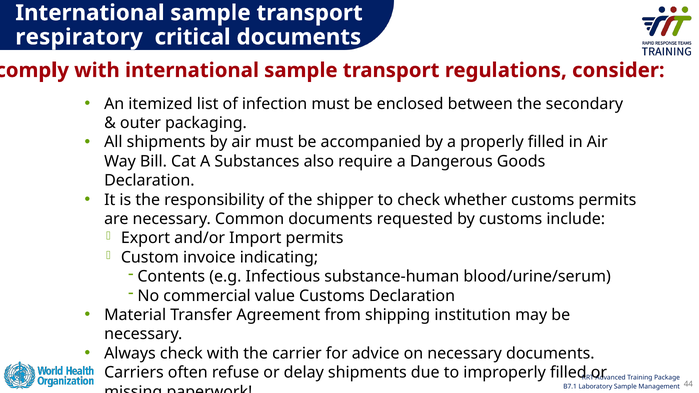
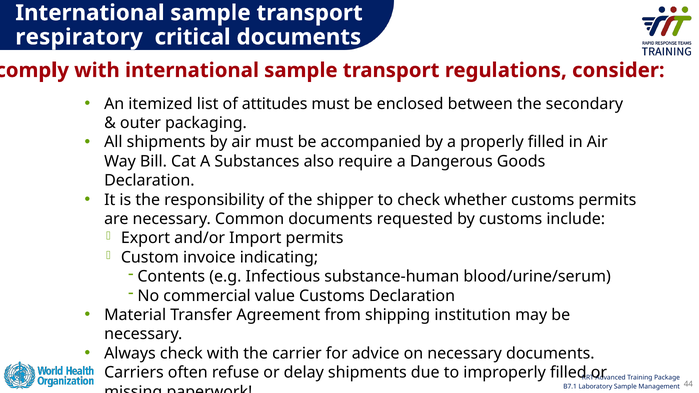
infection: infection -> attitudes (275, 104)
